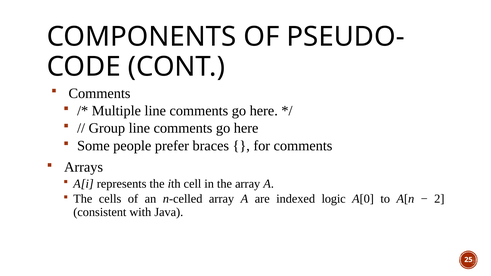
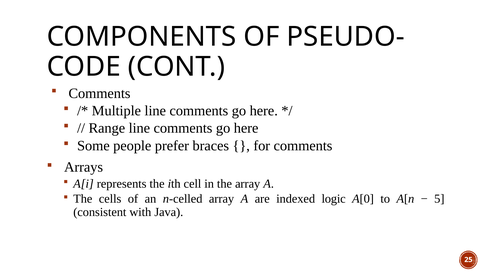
Group: Group -> Range (107, 128)
2: 2 -> 5 (439, 199)
